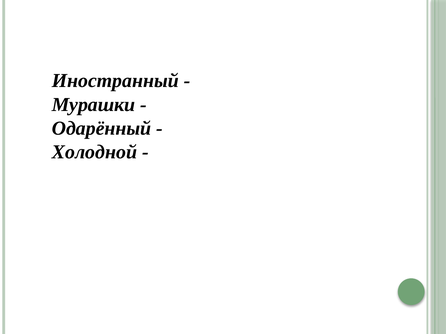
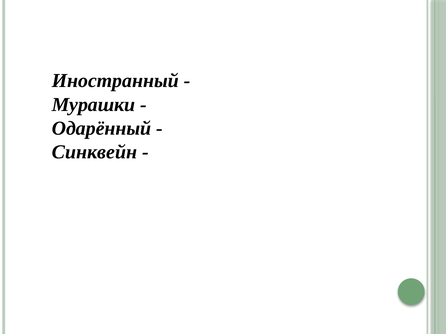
Холодной: Холодной -> Синквейн (94, 152)
